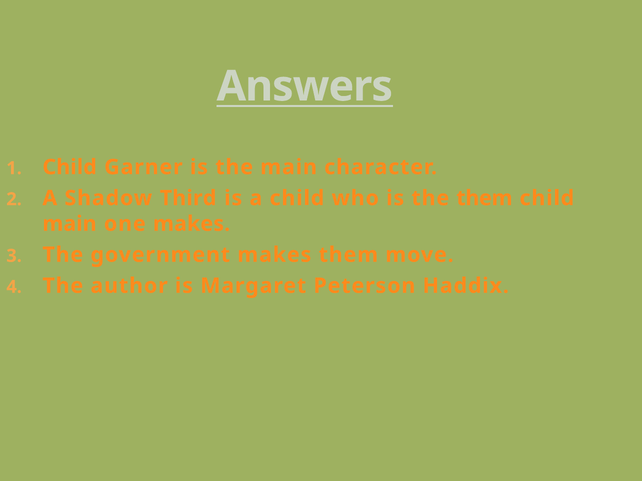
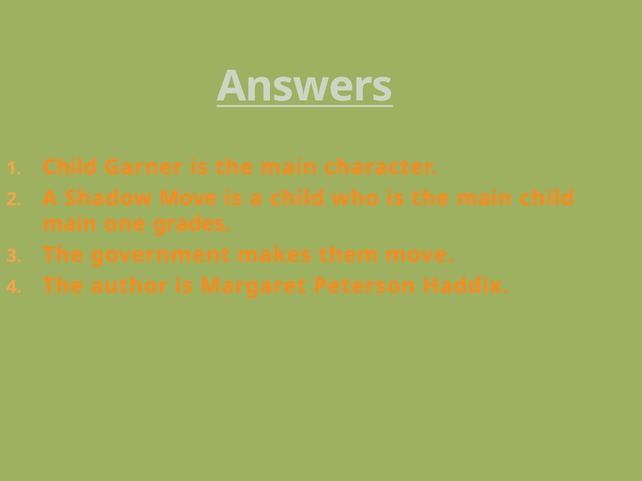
Shadow Third: Third -> Move (188, 198)
who is the them: them -> main (484, 198)
one makes: makes -> grades (192, 224)
